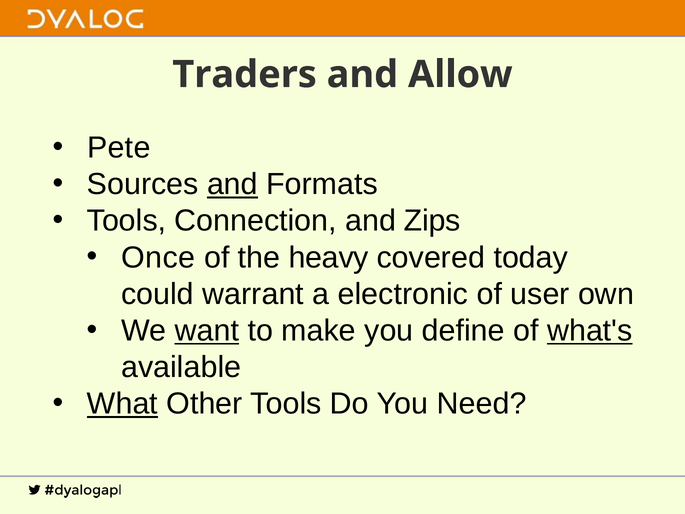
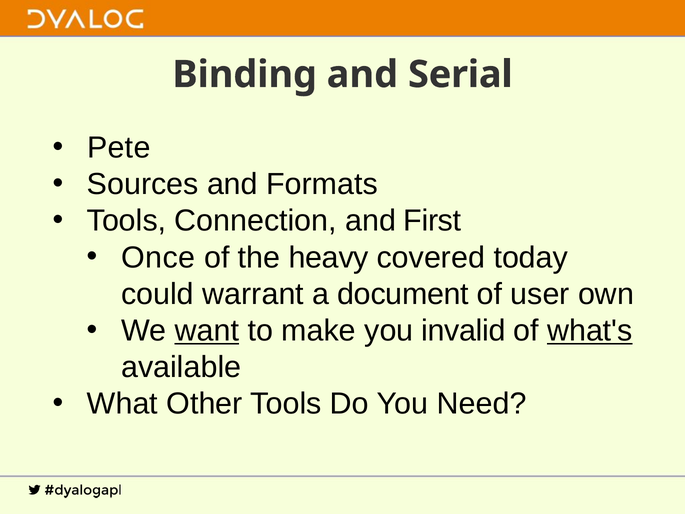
Traders: Traders -> Binding (245, 75)
Allow: Allow -> Serial (460, 75)
and underline: present -> none (232, 184)
Zips: Zips -> First (432, 221)
electronic: electronic -> document (403, 294)
define: define -> invalid (463, 330)
What underline: present -> none (122, 404)
